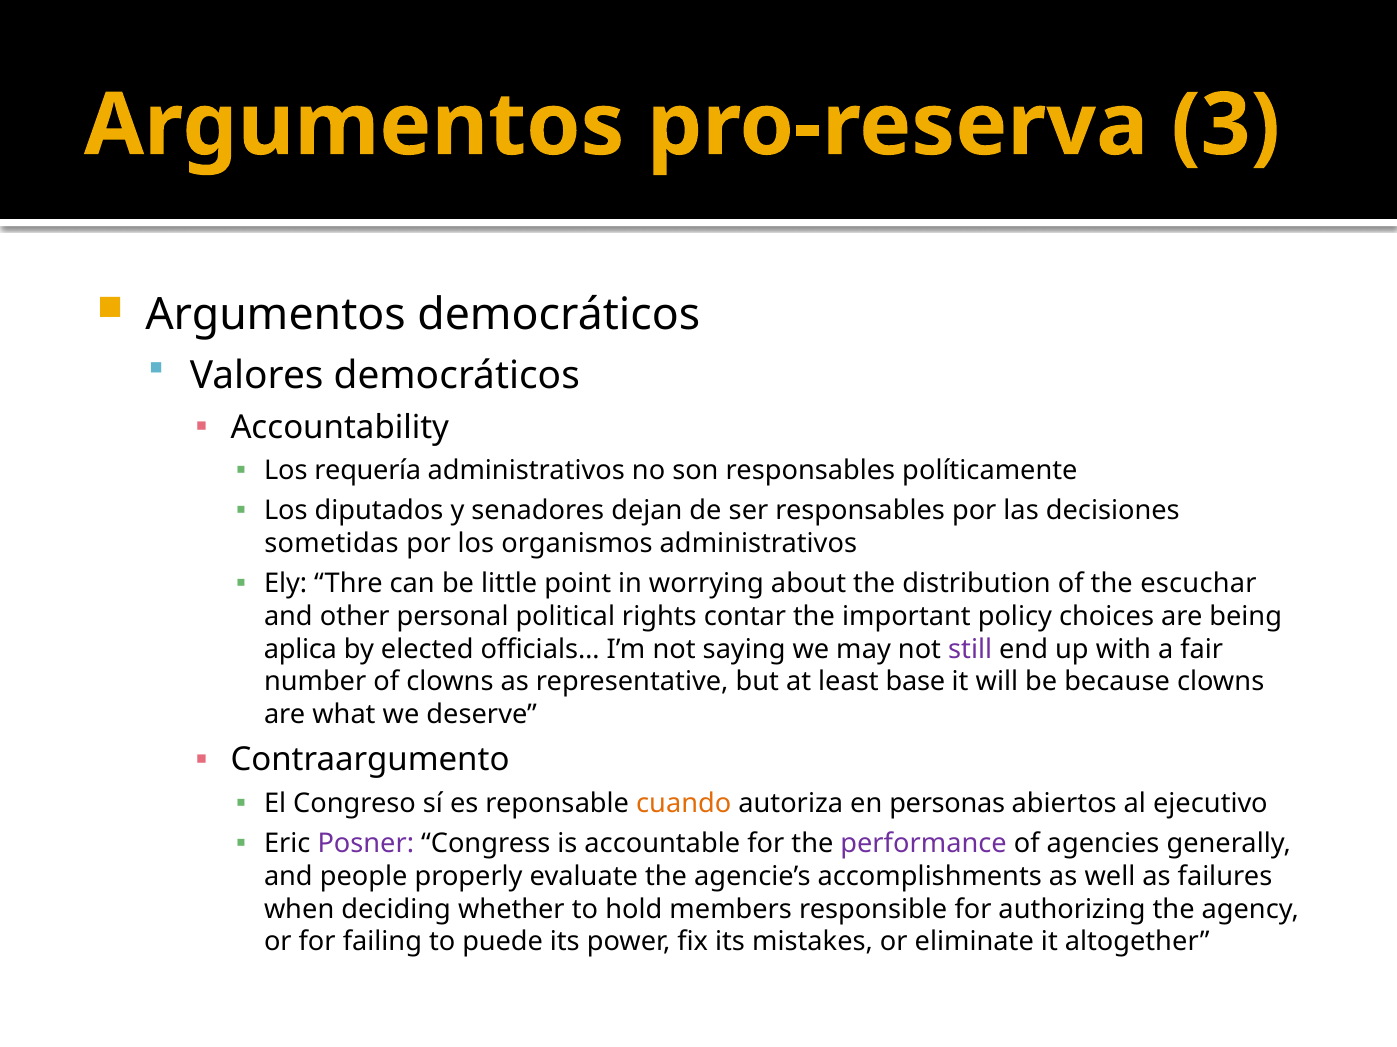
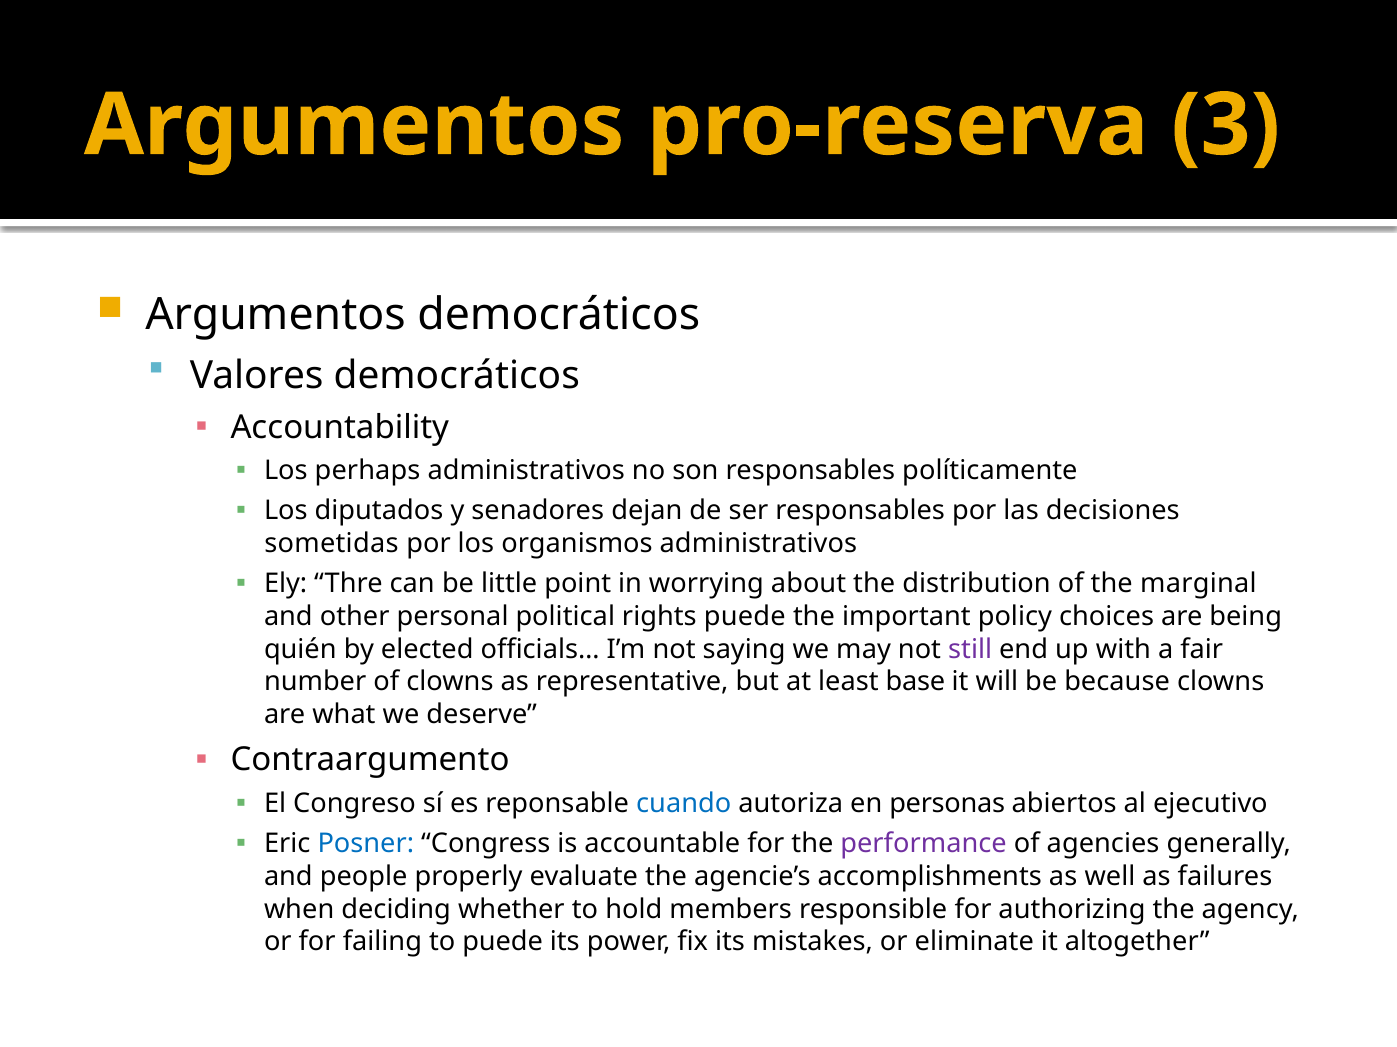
requería: requería -> perhaps (368, 471)
escuchar: escuchar -> marginal (1198, 584)
rights contar: contar -> puede (745, 617)
aplica: aplica -> quién (300, 650)
cuando colour: orange -> blue (684, 804)
Posner colour: purple -> blue (366, 844)
